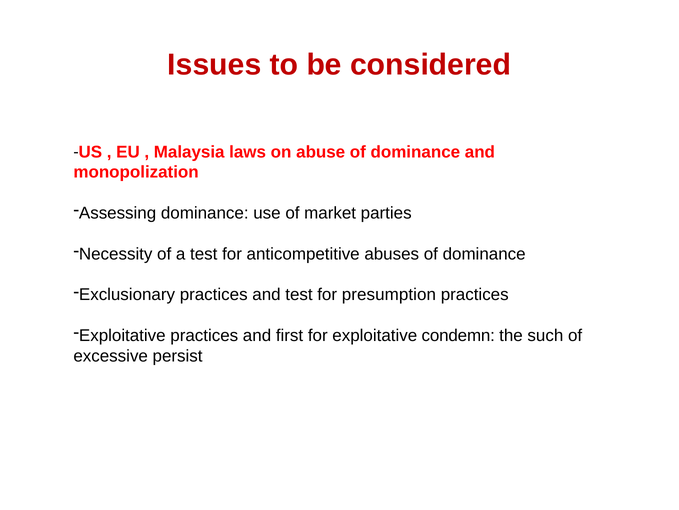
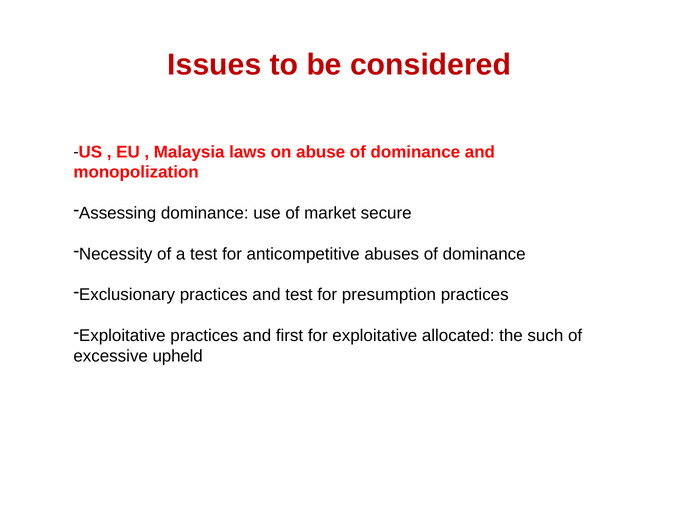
parties: parties -> secure (386, 213)
condemn: condemn -> allocated (458, 335)
persist: persist -> upheld (178, 355)
